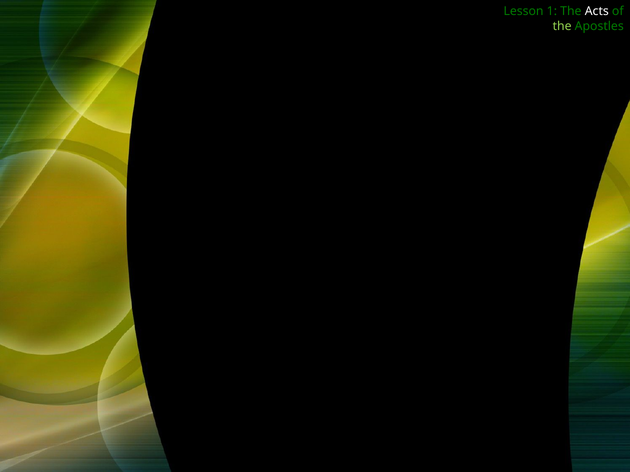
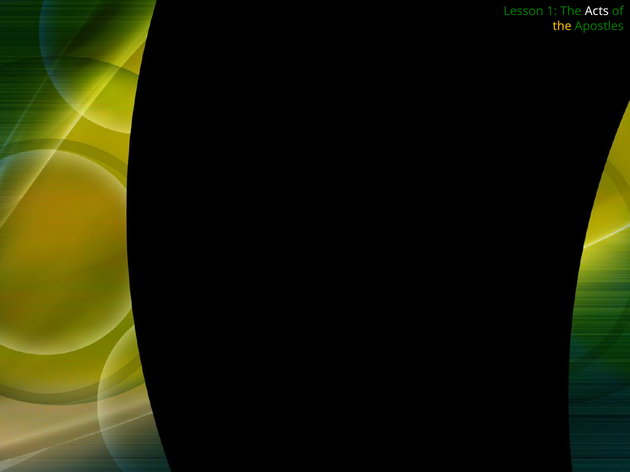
the colour: light green -> yellow (562, 26)
